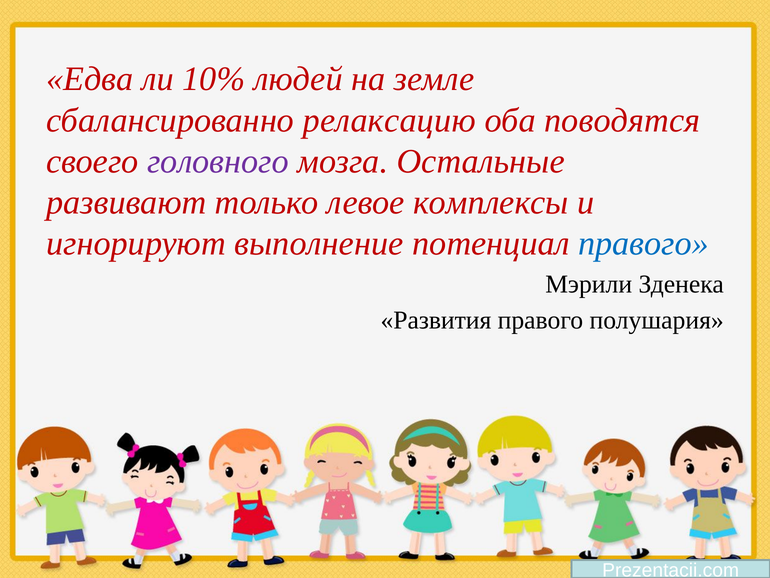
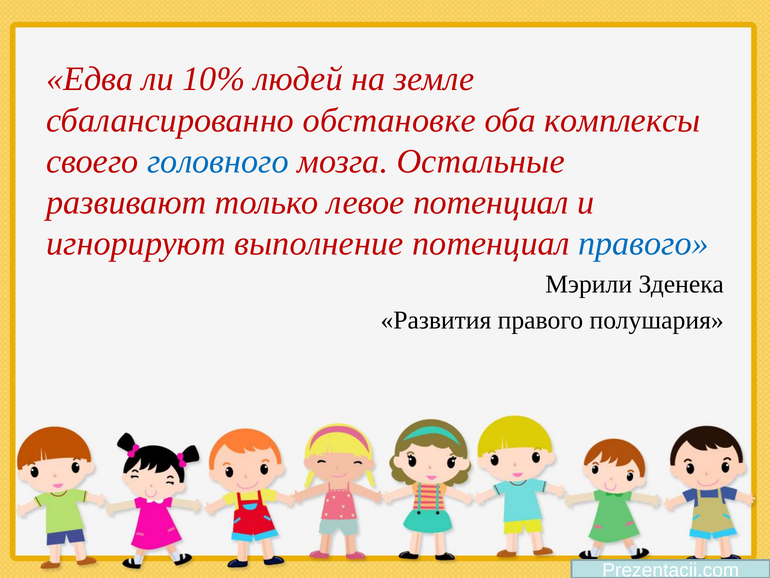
релаксацию: релаксацию -> обстановке (389, 120)
поводятся: поводятся -> комплексы (622, 120)
головного colour: purple -> blue (218, 161)
левое комплексы: комплексы -> потенциал (491, 202)
